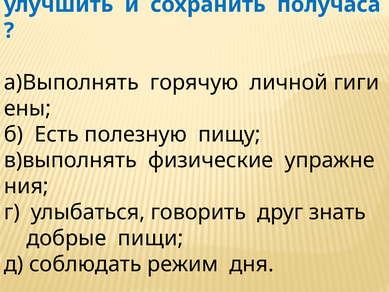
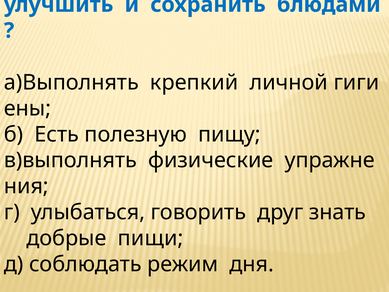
получаса: получаса -> блюдами (329, 5)
горячую: горячую -> крепкий (194, 82)
